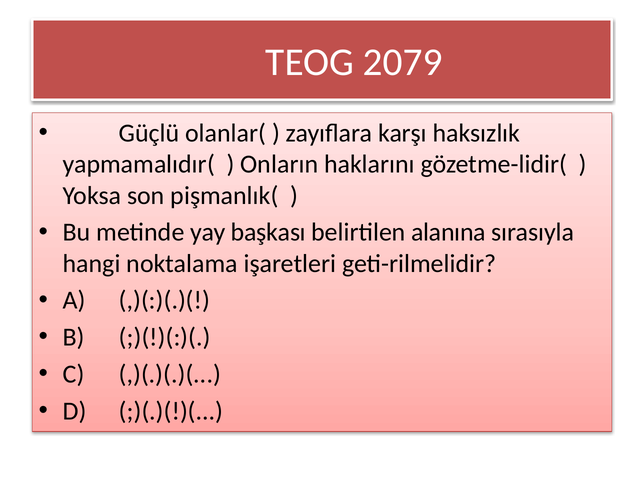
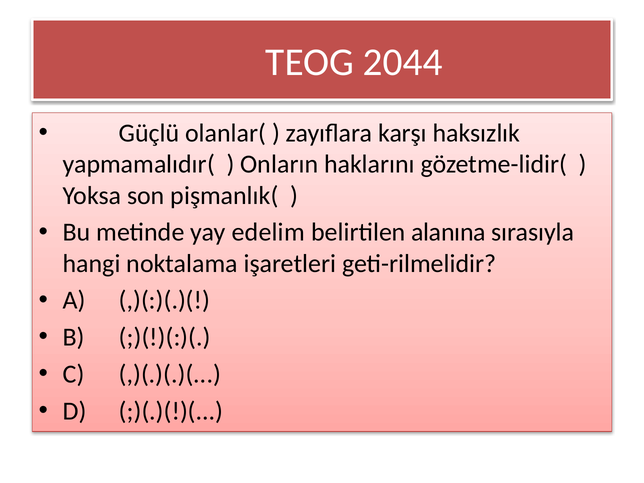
2079: 2079 -> 2044 (403, 62)
başkası: başkası -> edelim (268, 232)
